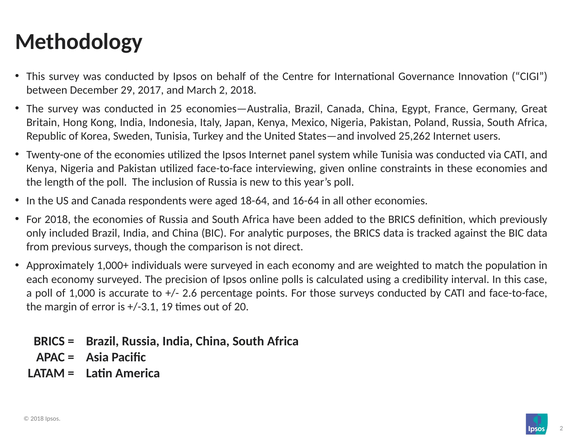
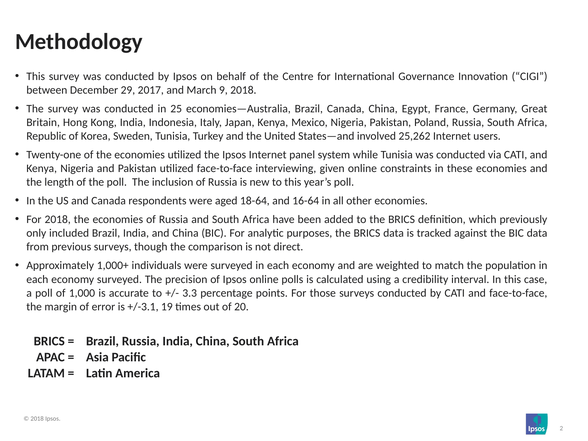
March 2: 2 -> 9 (223, 90)
2.6: 2.6 -> 3.3 (190, 293)
